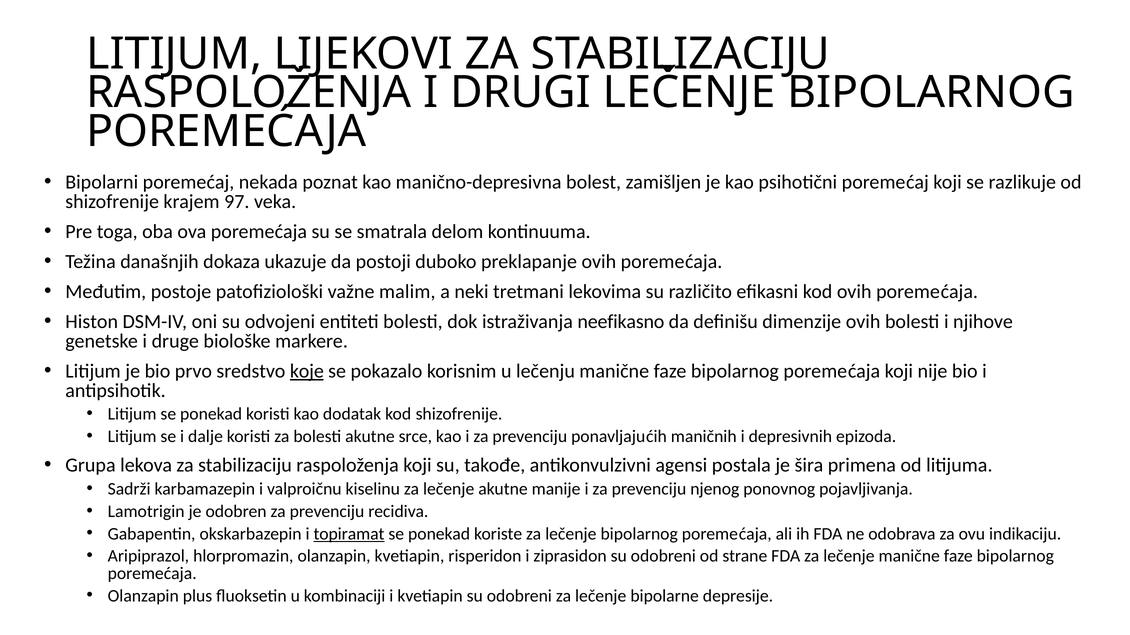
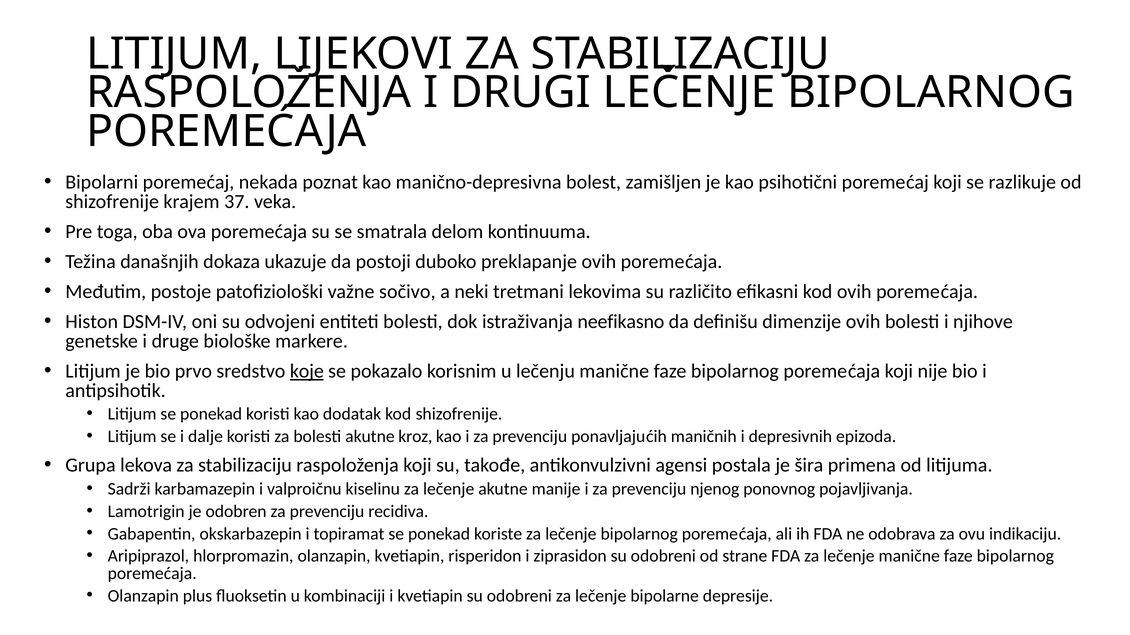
97: 97 -> 37 (237, 202)
malim: malim -> sočivo (407, 292)
srce: srce -> kroz (415, 437)
topiramat underline: present -> none (349, 534)
